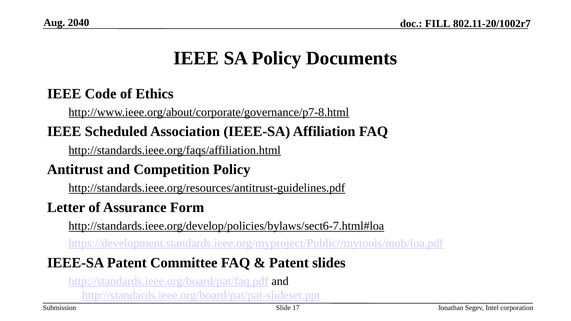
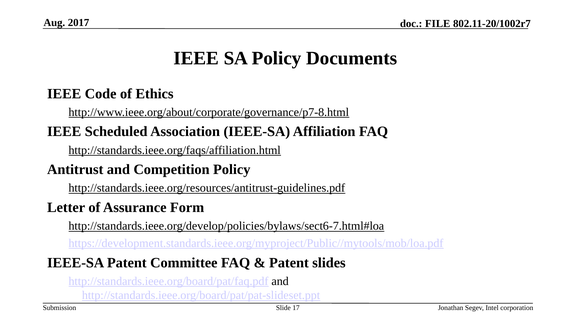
2040: 2040 -> 2017 (79, 23)
FILL: FILL -> FILE (438, 24)
